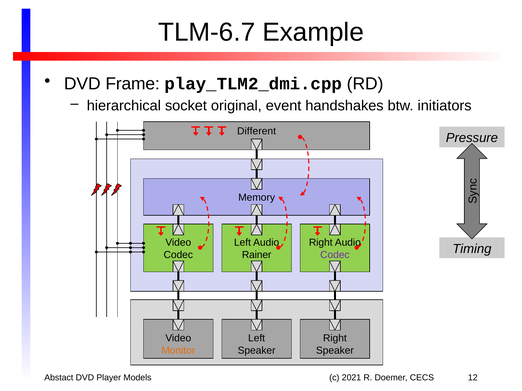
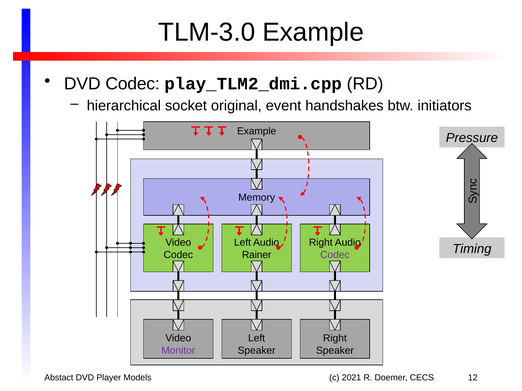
TLM-6.7: TLM-6.7 -> TLM-3.0 (207, 32)
DVD Frame: Frame -> Codec (133, 84)
Different: Different -> Example (257, 131)
Monitor colour: orange -> purple (178, 351)
